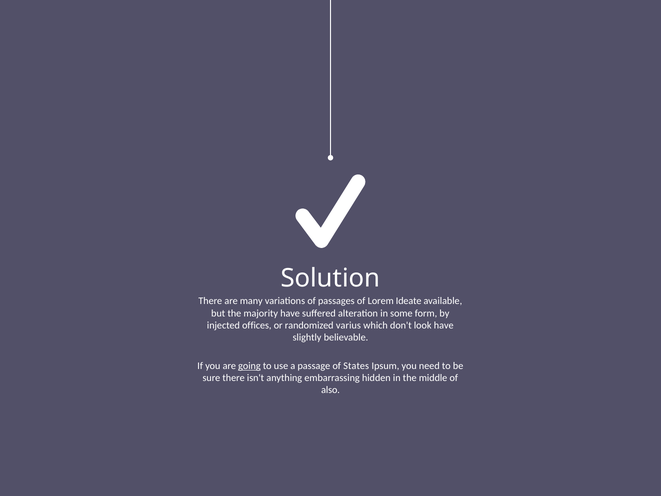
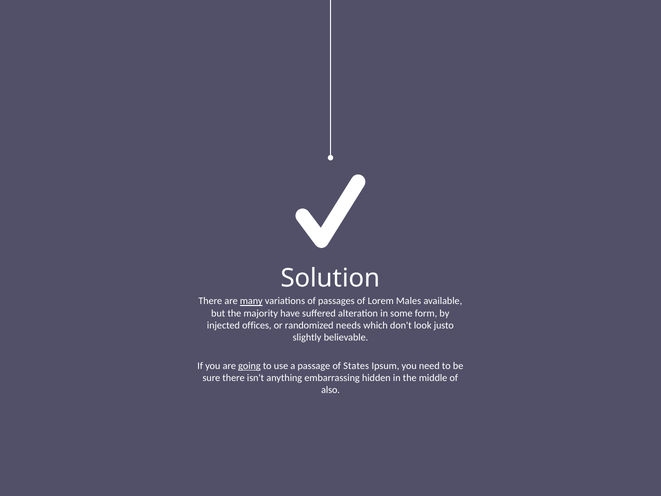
many underline: none -> present (251, 301)
Ideate: Ideate -> Males (409, 301)
varius: varius -> needs (348, 325)
look have: have -> justo (444, 325)
